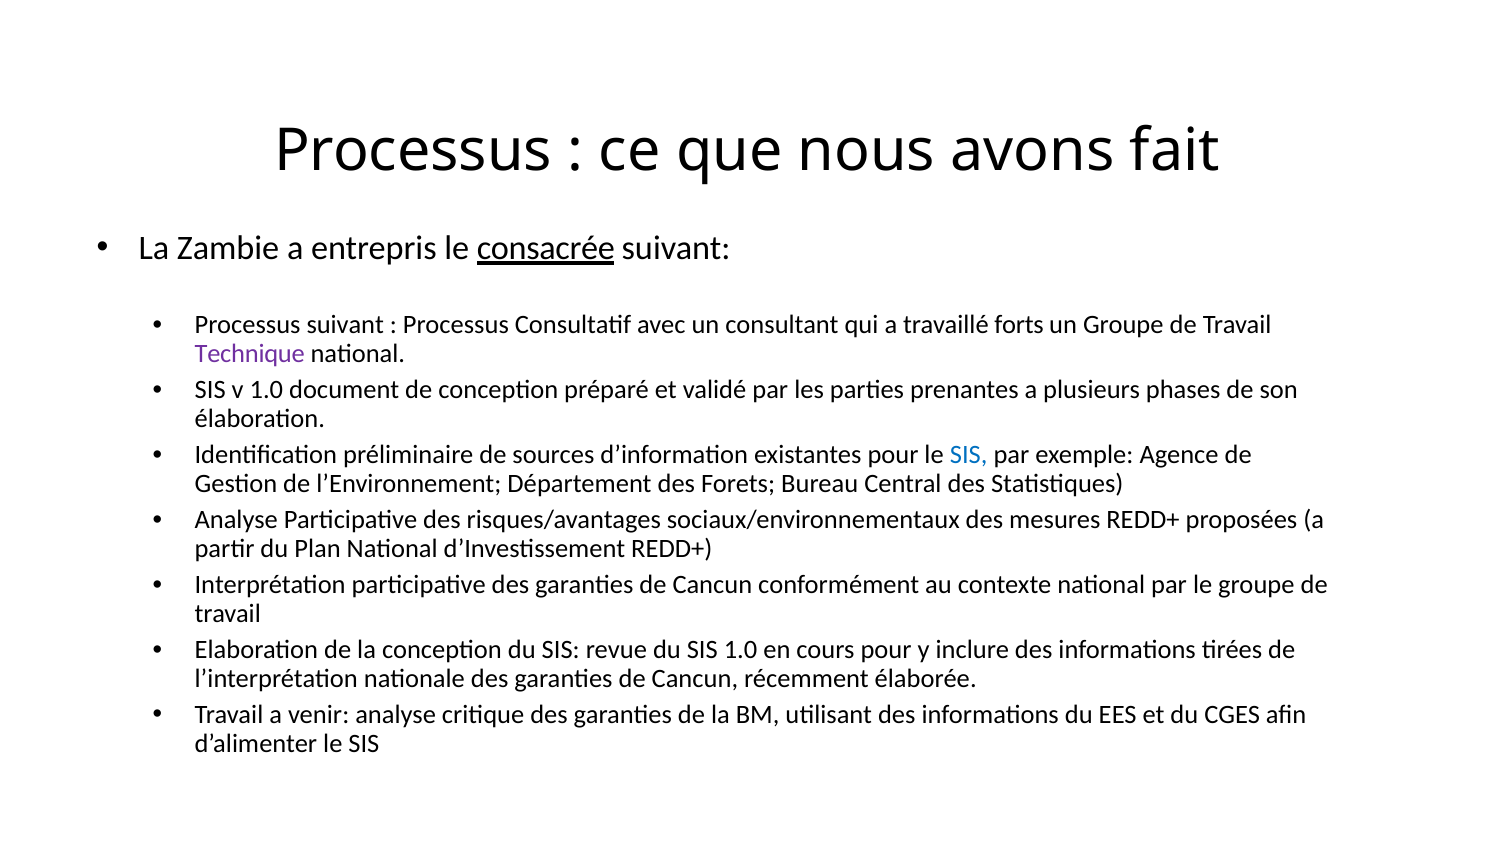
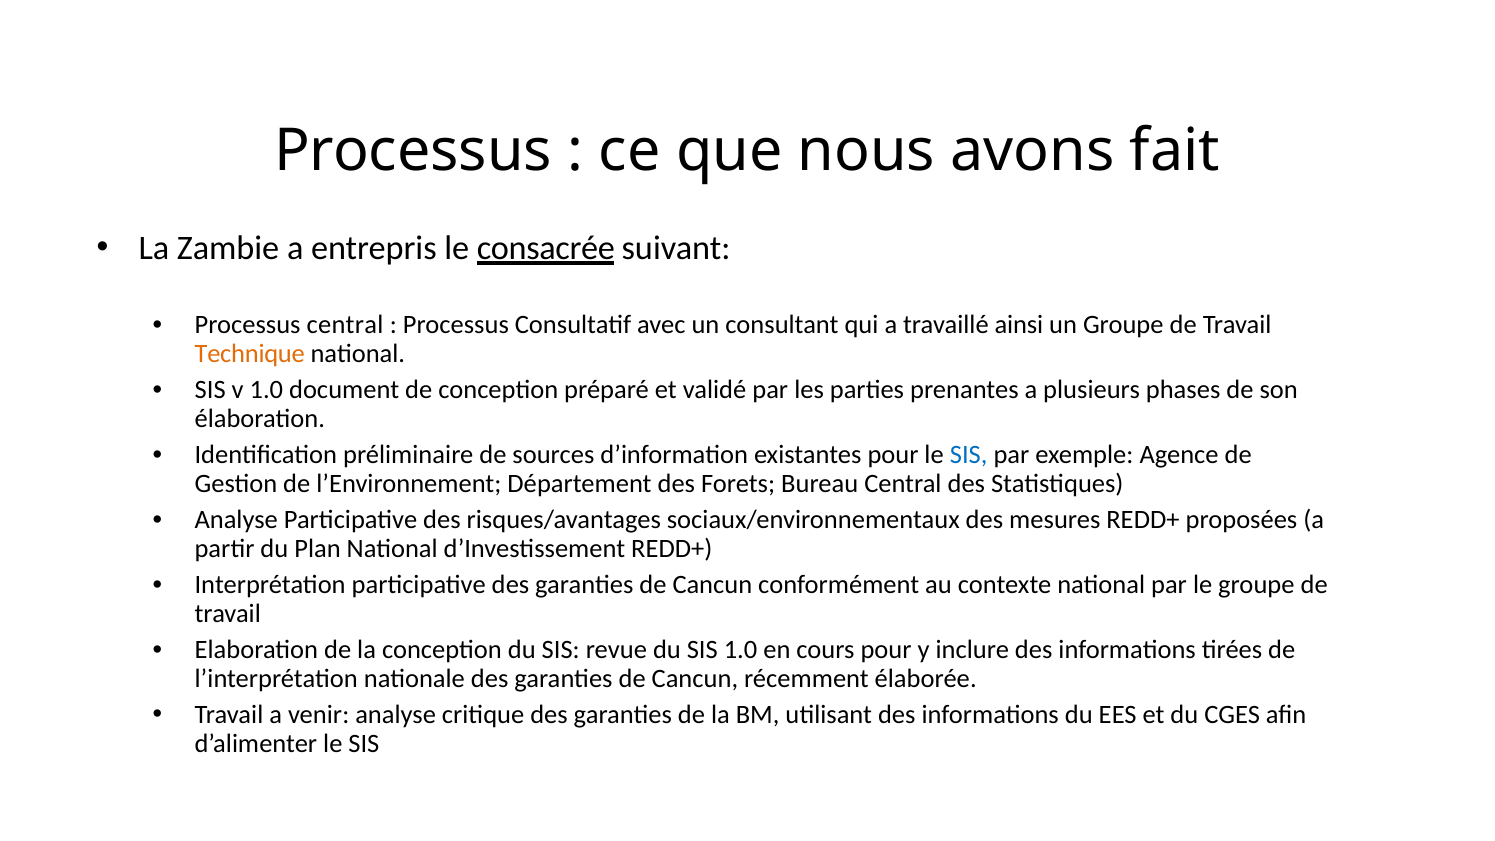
Processus suivant: suivant -> central (345, 325)
forts: forts -> ainsi (1019, 325)
Technique colour: purple -> orange (250, 354)
